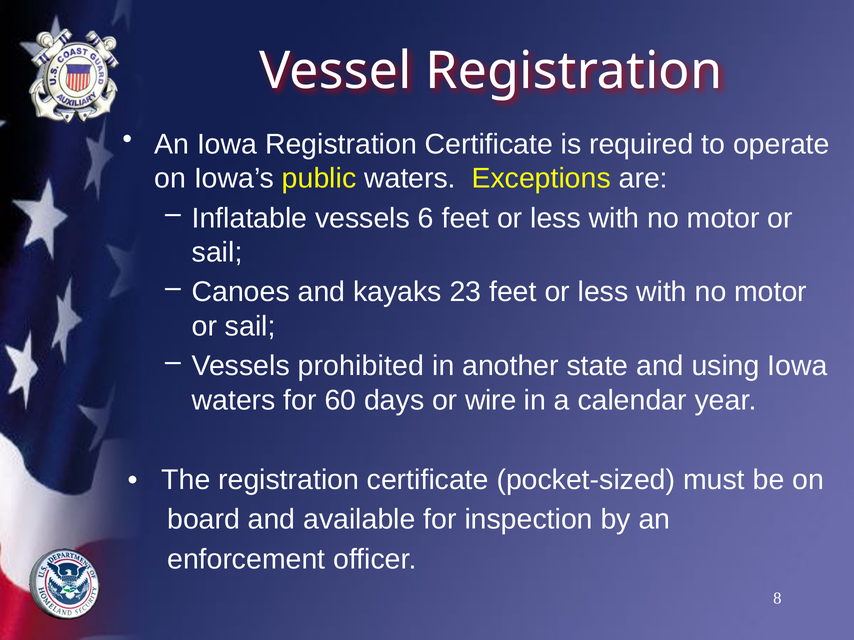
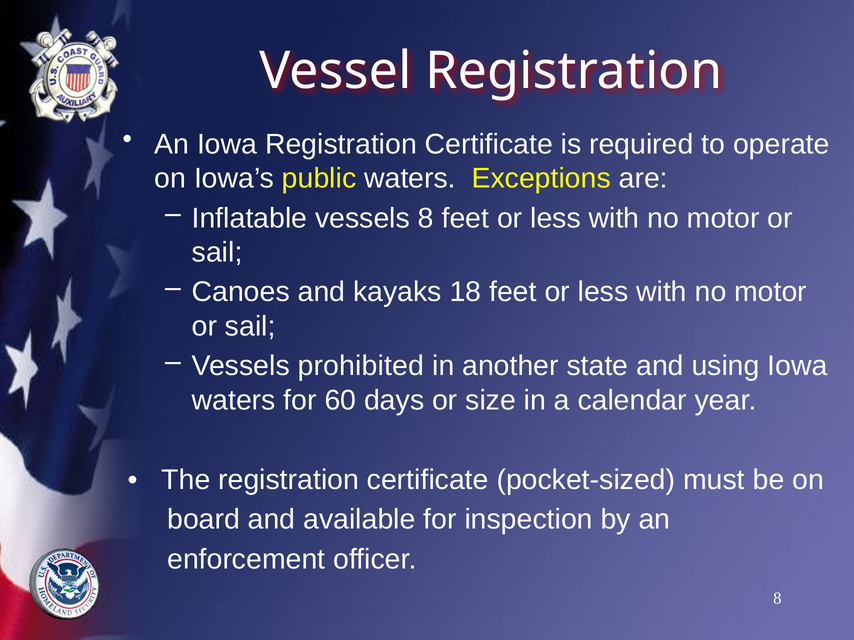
vessels 6: 6 -> 8 (426, 218)
23: 23 -> 18 (466, 292)
wire: wire -> size (491, 400)
